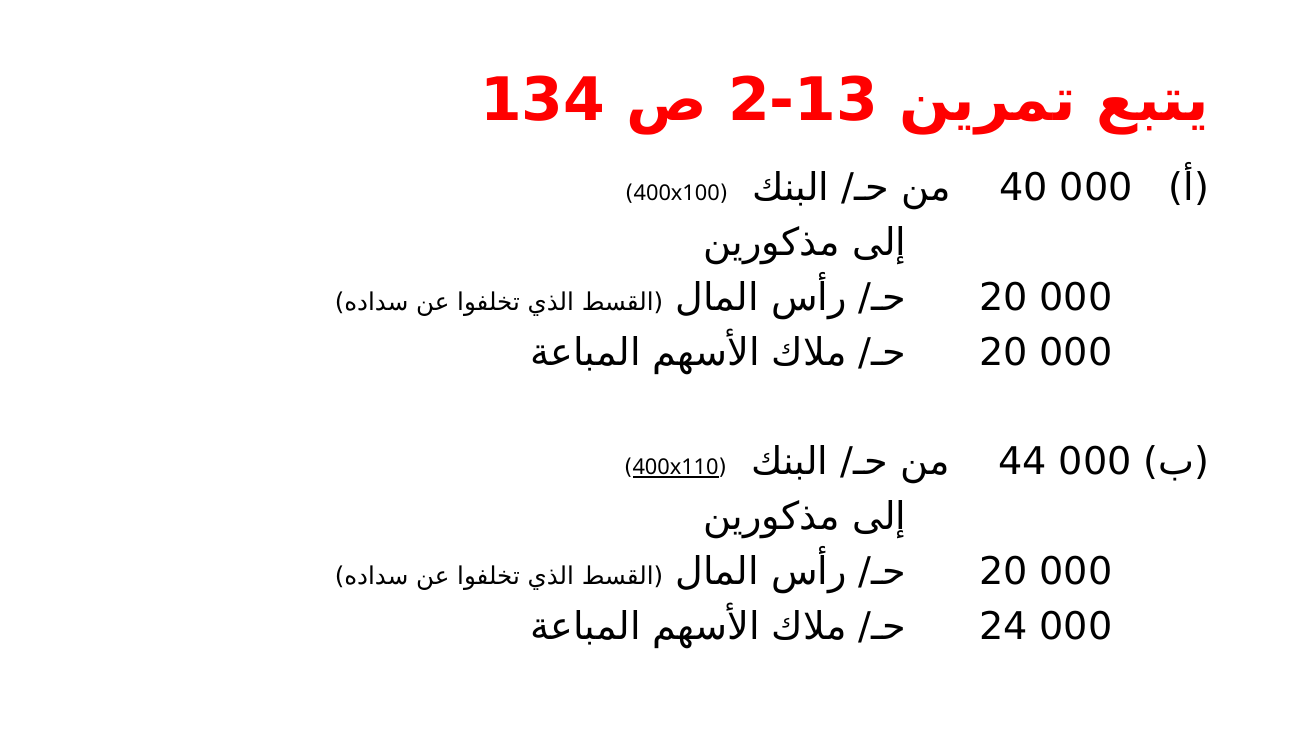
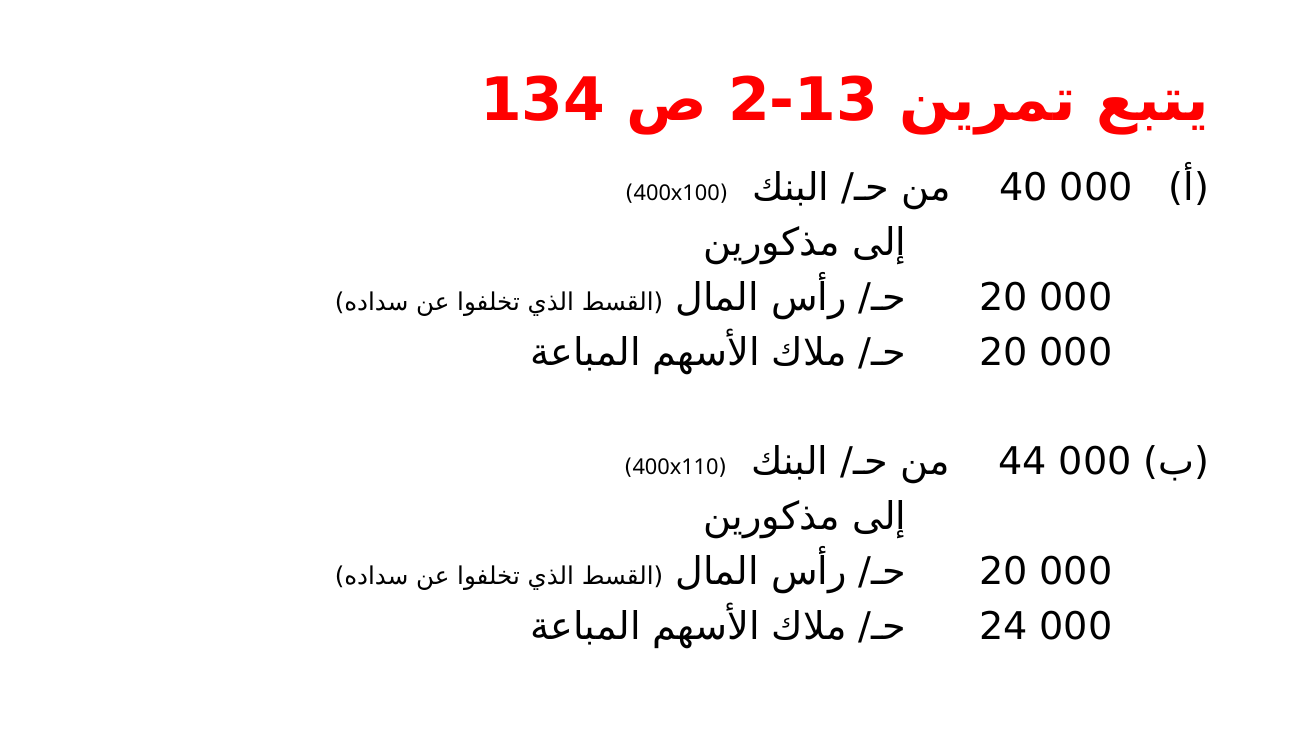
400x110 underline: present -> none (676, 468)
